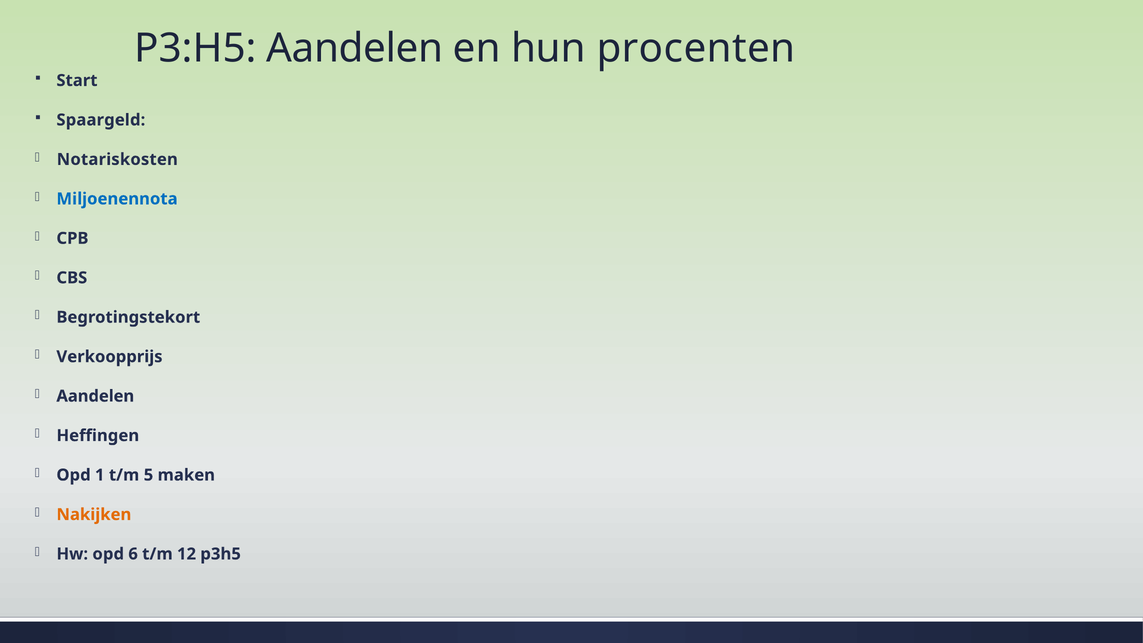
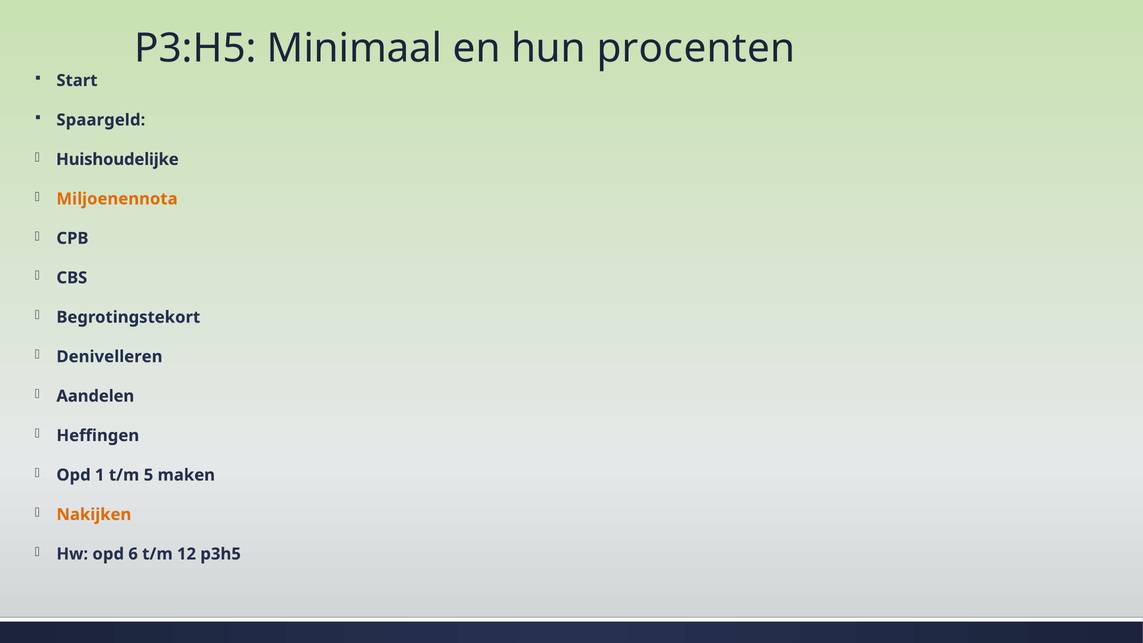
P3:H5 Aandelen: Aandelen -> Minimaal (355, 48)
Notariskosten: Notariskosten -> Huishoudelijke (117, 159)
Miljoenennota colour: blue -> orange (117, 199)
Verkoopprijs: Verkoopprijs -> Denivelleren (109, 357)
